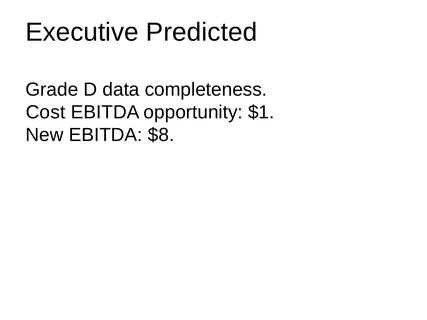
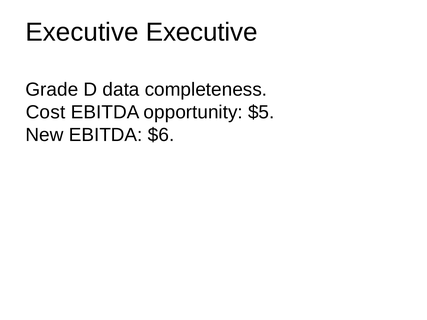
Executive Predicted: Predicted -> Executive (202, 32)
$1: $1 -> $5 (261, 112)
$8: $8 -> $6 (161, 135)
